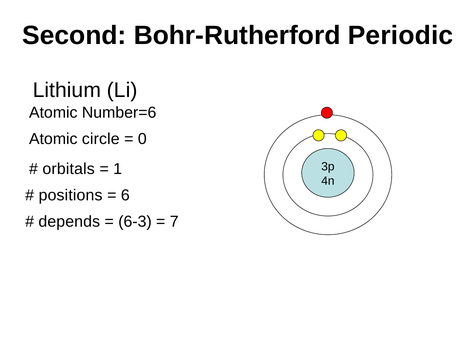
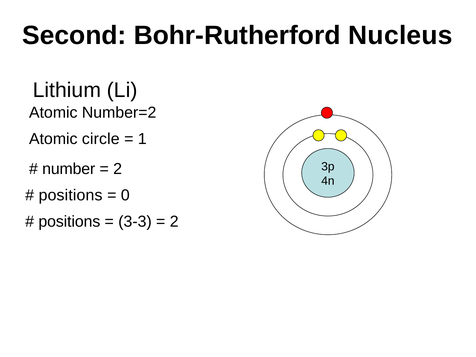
Periodic: Periodic -> Nucleus (400, 35)
Number=6: Number=6 -> Number=2 (119, 113)
0: 0 -> 1 (142, 139)
orbitals: orbitals -> number (69, 169)
1: 1 -> 2 (118, 169)
6: 6 -> 0 (125, 195)
depends: depends -> positions (69, 221)
6-3: 6-3 -> 3-3 (135, 221)
7: 7 -> 2 (174, 221)
